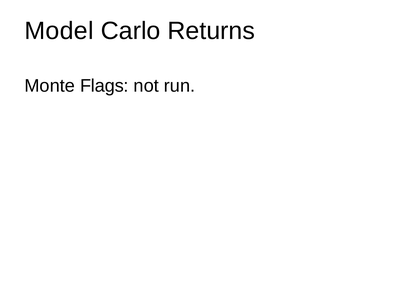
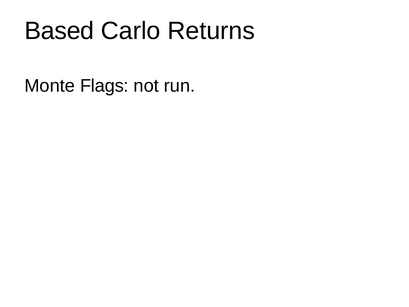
Model: Model -> Based (59, 31)
